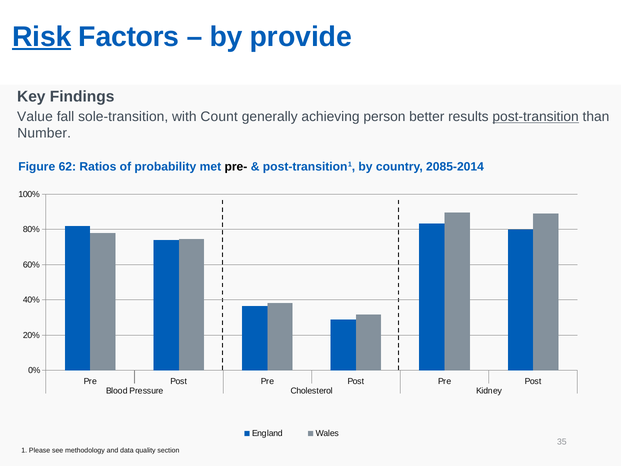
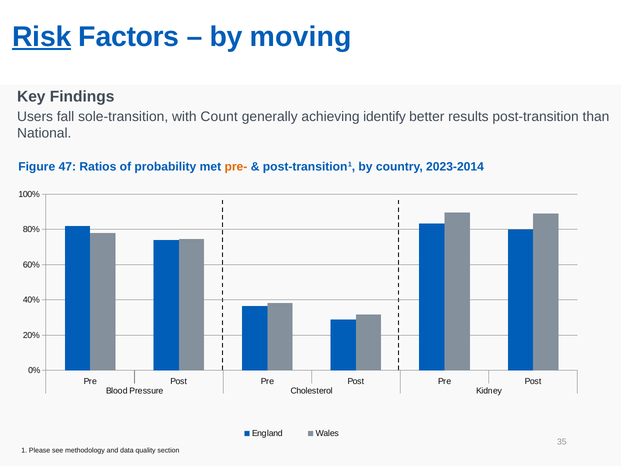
provide: provide -> moving (301, 37)
Value: Value -> Users (35, 117)
person: person -> identify (384, 117)
post-transition underline: present -> none (536, 117)
Number: Number -> National (44, 133)
62: 62 -> 47 (67, 167)
pre- colour: black -> orange (236, 167)
2085-2014: 2085-2014 -> 2023-2014 (455, 167)
